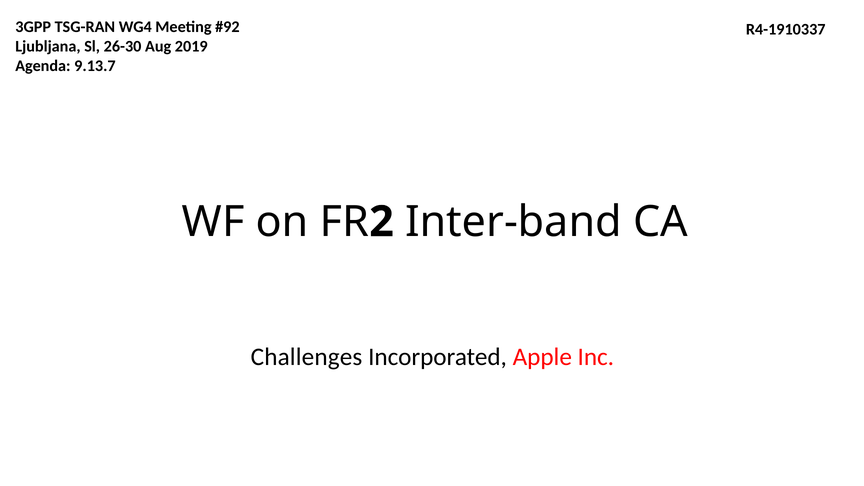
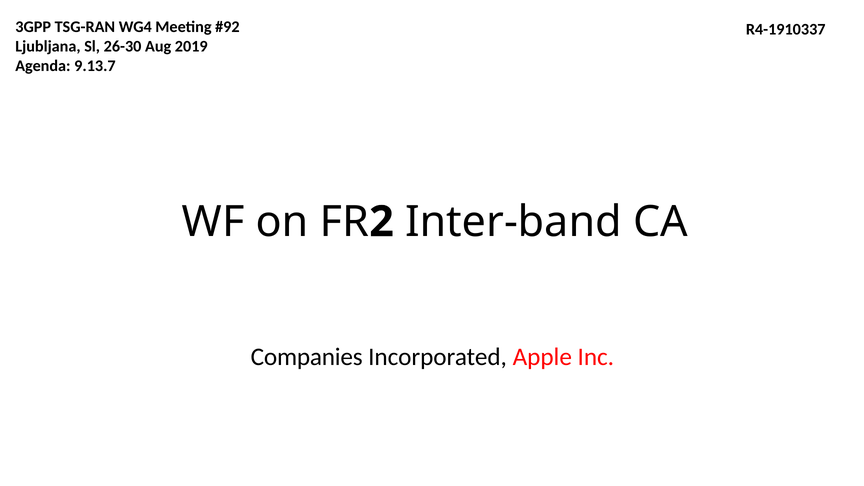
Challenges: Challenges -> Companies (307, 357)
